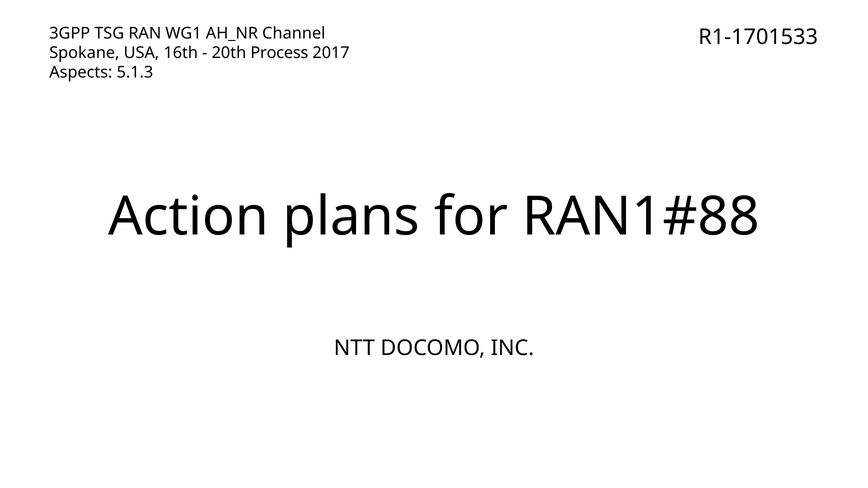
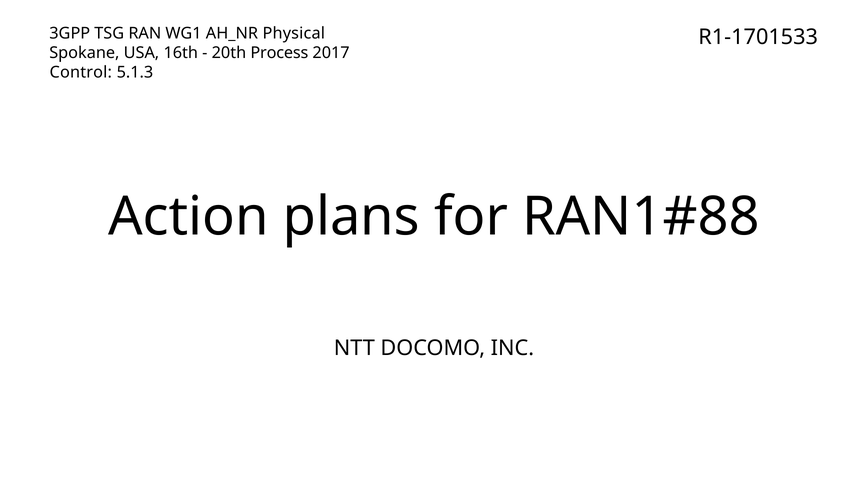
Channel: Channel -> Physical (294, 34)
Aspects: Aspects -> Control (81, 73)
